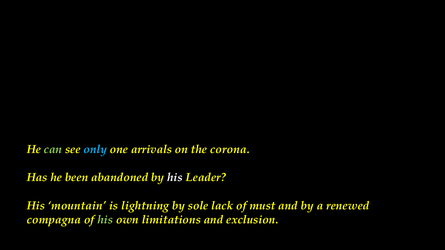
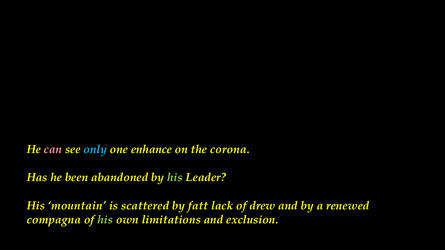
can colour: light green -> pink (53, 149)
arrivals: arrivals -> enhance (152, 149)
his colour: white -> light green (175, 178)
lightning: lightning -> scattered (145, 206)
sole: sole -> fatt (198, 206)
must: must -> drew (262, 206)
